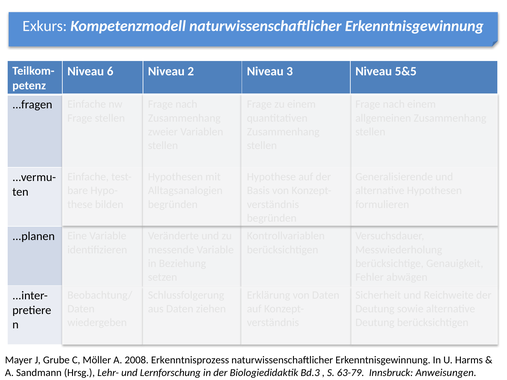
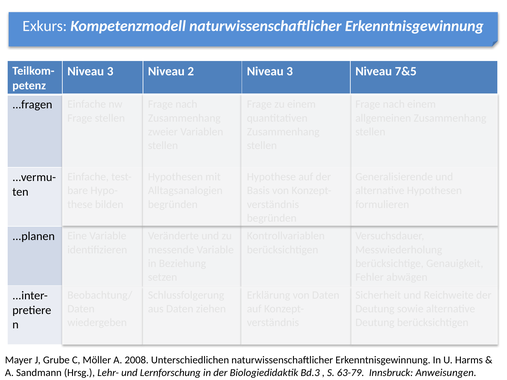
6: 6 -> 3 (110, 71)
5&5: 5&5 -> 7&5 (406, 71)
Erkenntnisprozess: Erkenntnisprozess -> Unterschiedlichen (190, 360)
